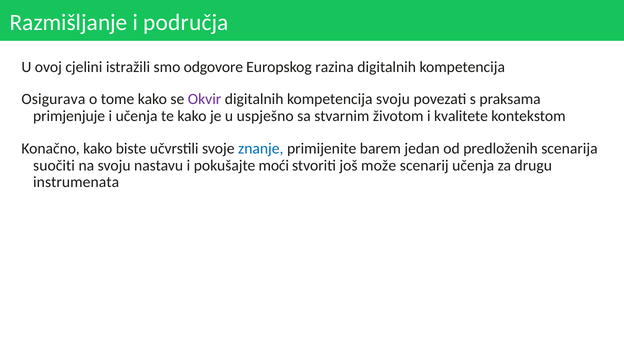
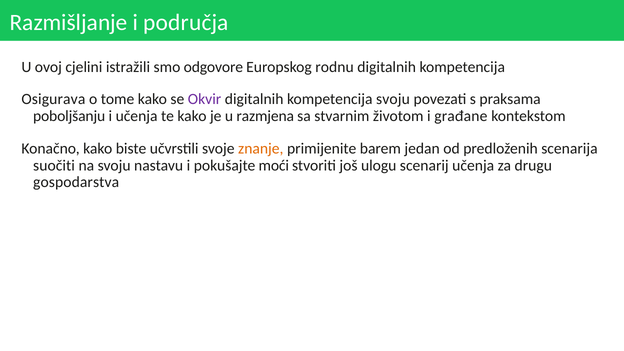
razina: razina -> rodnu (335, 67)
primjenjuje: primjenjuje -> poboljšanju (69, 116)
uspješno: uspješno -> razmjena (265, 116)
kvalitete: kvalitete -> građane (461, 116)
znanje colour: blue -> orange (261, 149)
može: može -> ulogu (379, 165)
instrumenata: instrumenata -> gospodarstva (76, 182)
